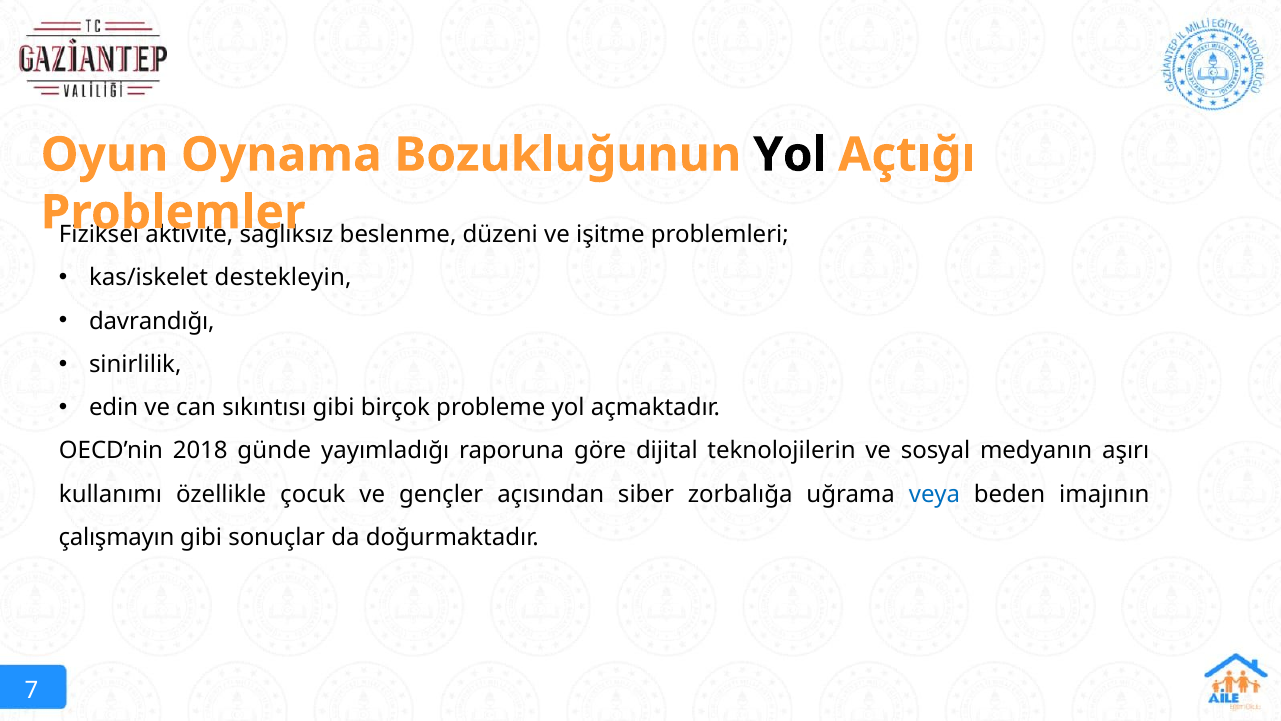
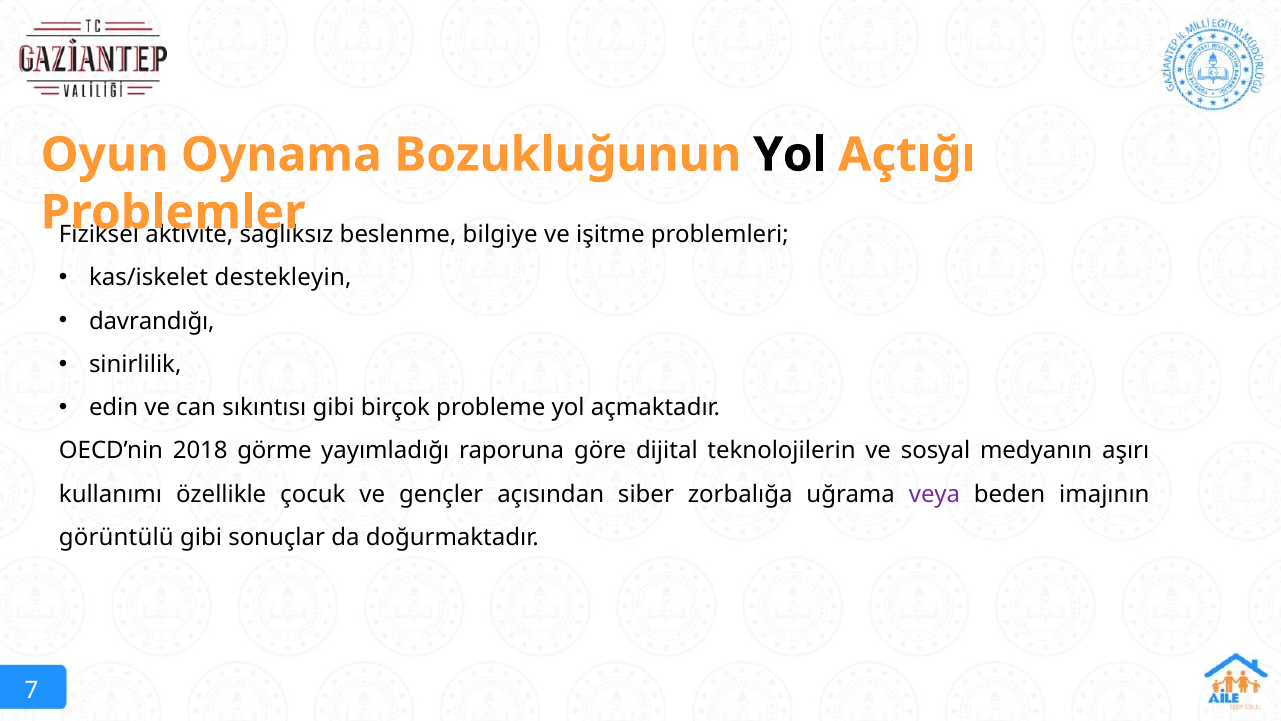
düzeni: düzeni -> bilgiye (500, 235)
günde: günde -> görme (274, 451)
veya colour: blue -> purple (934, 494)
çalışmayın: çalışmayın -> görüntülü (116, 537)
